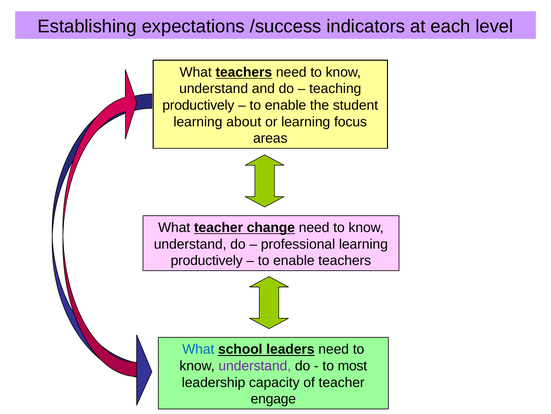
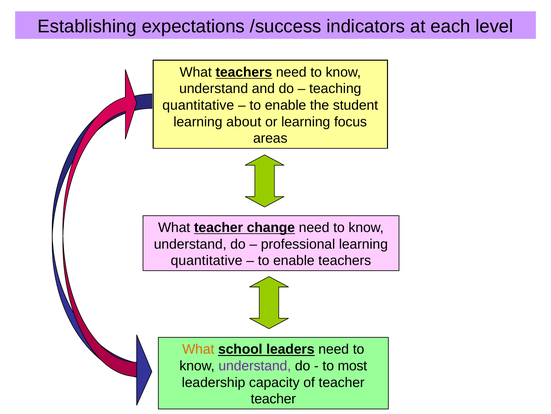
productively: productively -> quantitative (198, 105)
productively: productively -> quantitative (207, 260)
What colour: blue -> orange (198, 349)
engage: engage -> teacher (273, 398)
